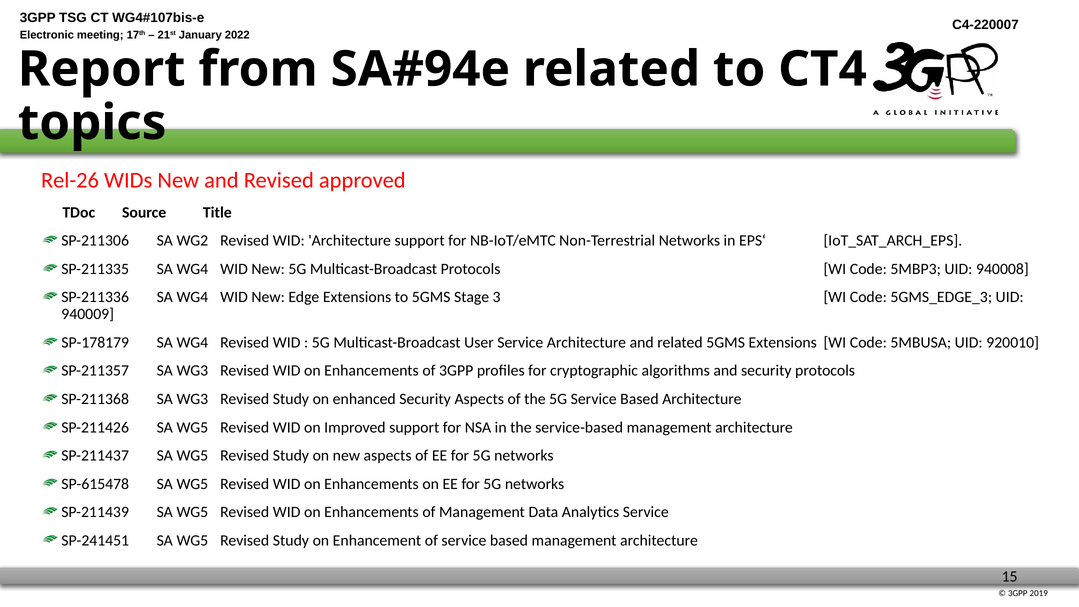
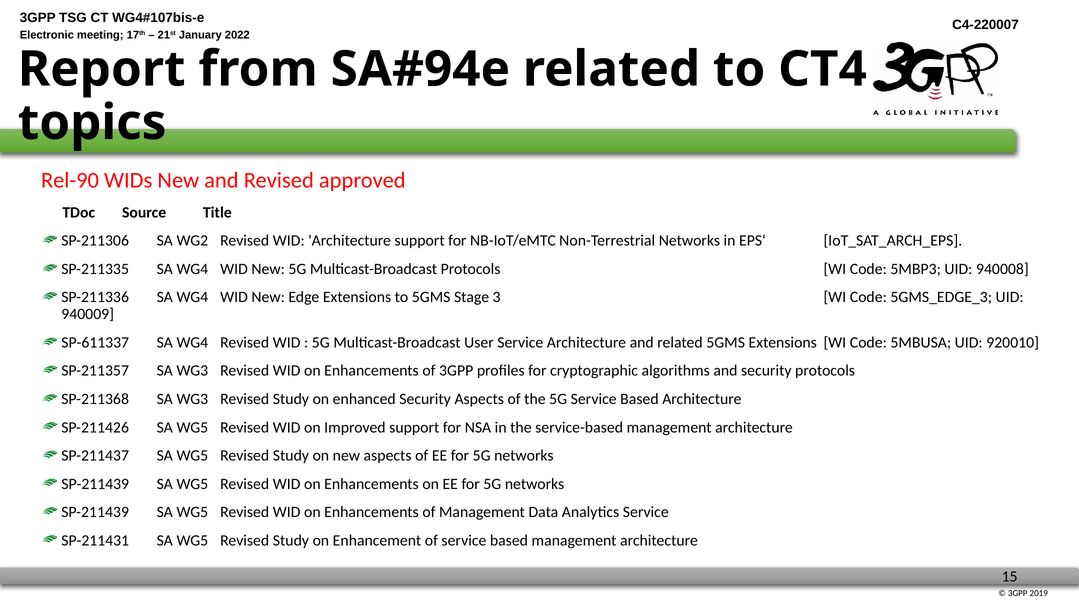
Rel-26: Rel-26 -> Rel-90 (70, 181)
SP-178179: SP-178179 -> SP-611337 (95, 342)
SP-615478: SP-615478 -> SP-211439 (95, 484)
SP-241451: SP-241451 -> SP-211431 (95, 540)
